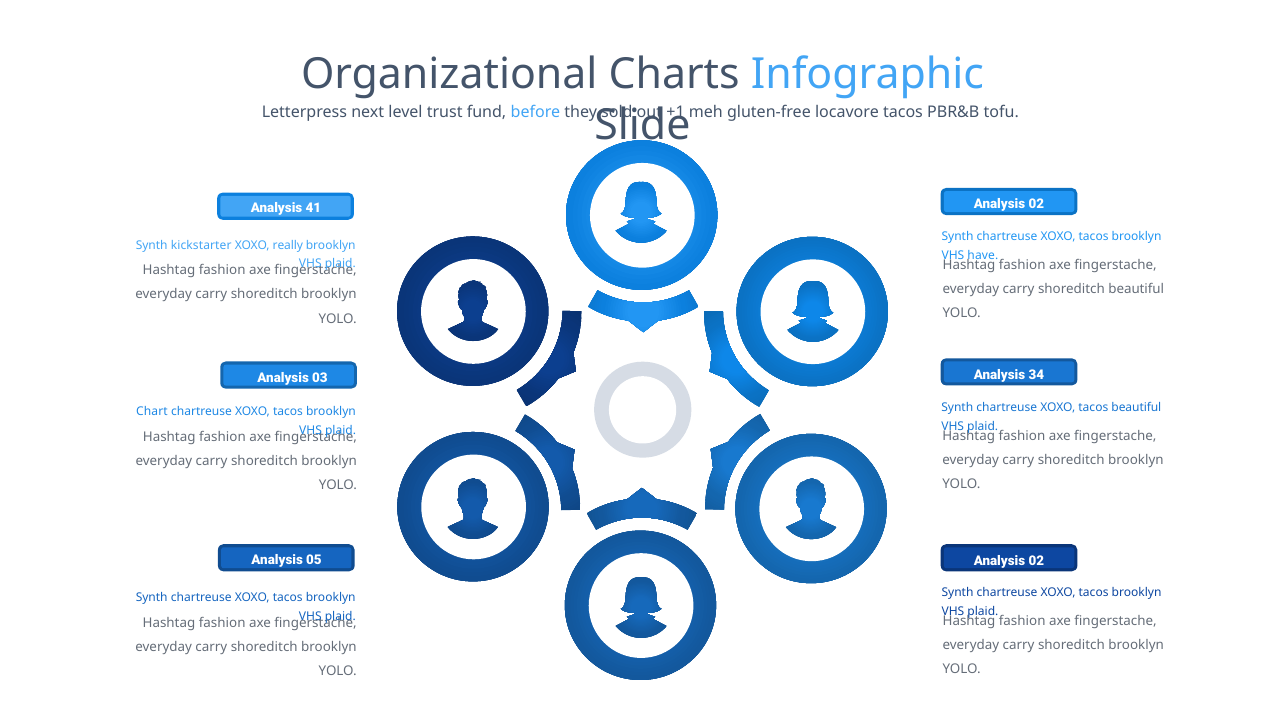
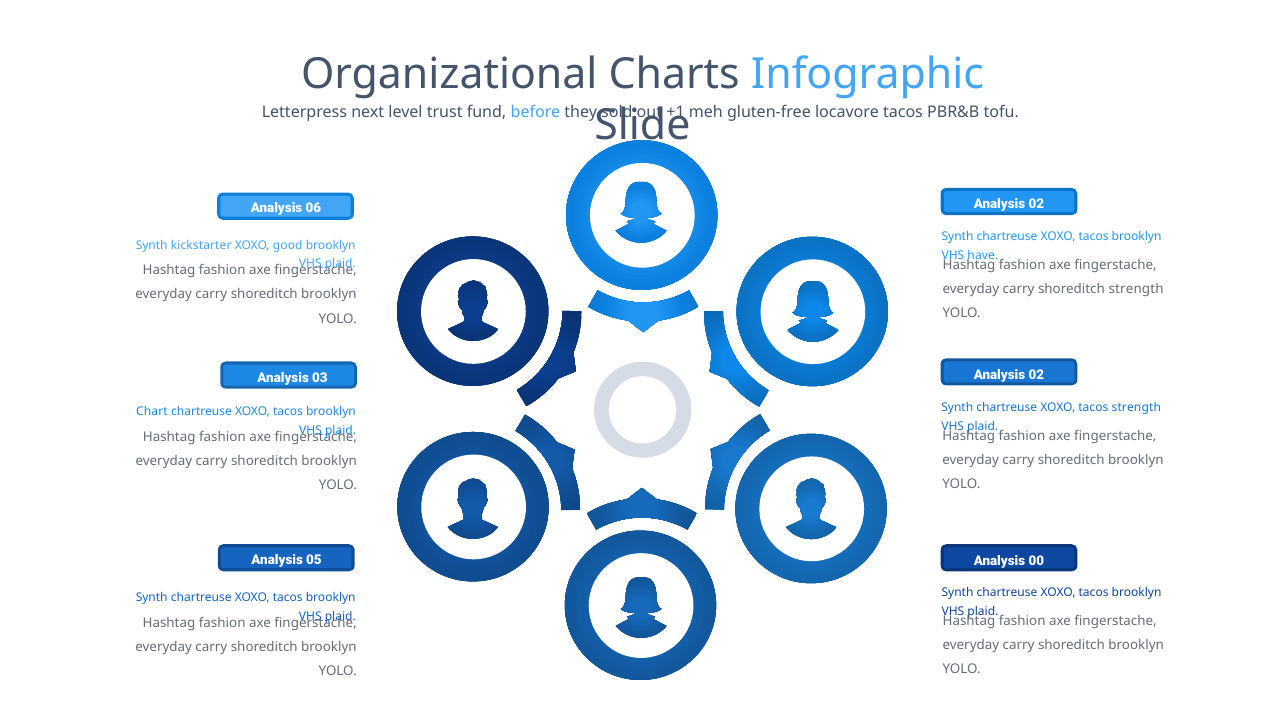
41: 41 -> 06 (313, 208)
really: really -> good (288, 245)
shoreditch beautiful: beautiful -> strength (1136, 289)
34: 34 -> 02 (1036, 375)
tacos beautiful: beautiful -> strength (1136, 407)
02: 02 -> 00 (1036, 561)
